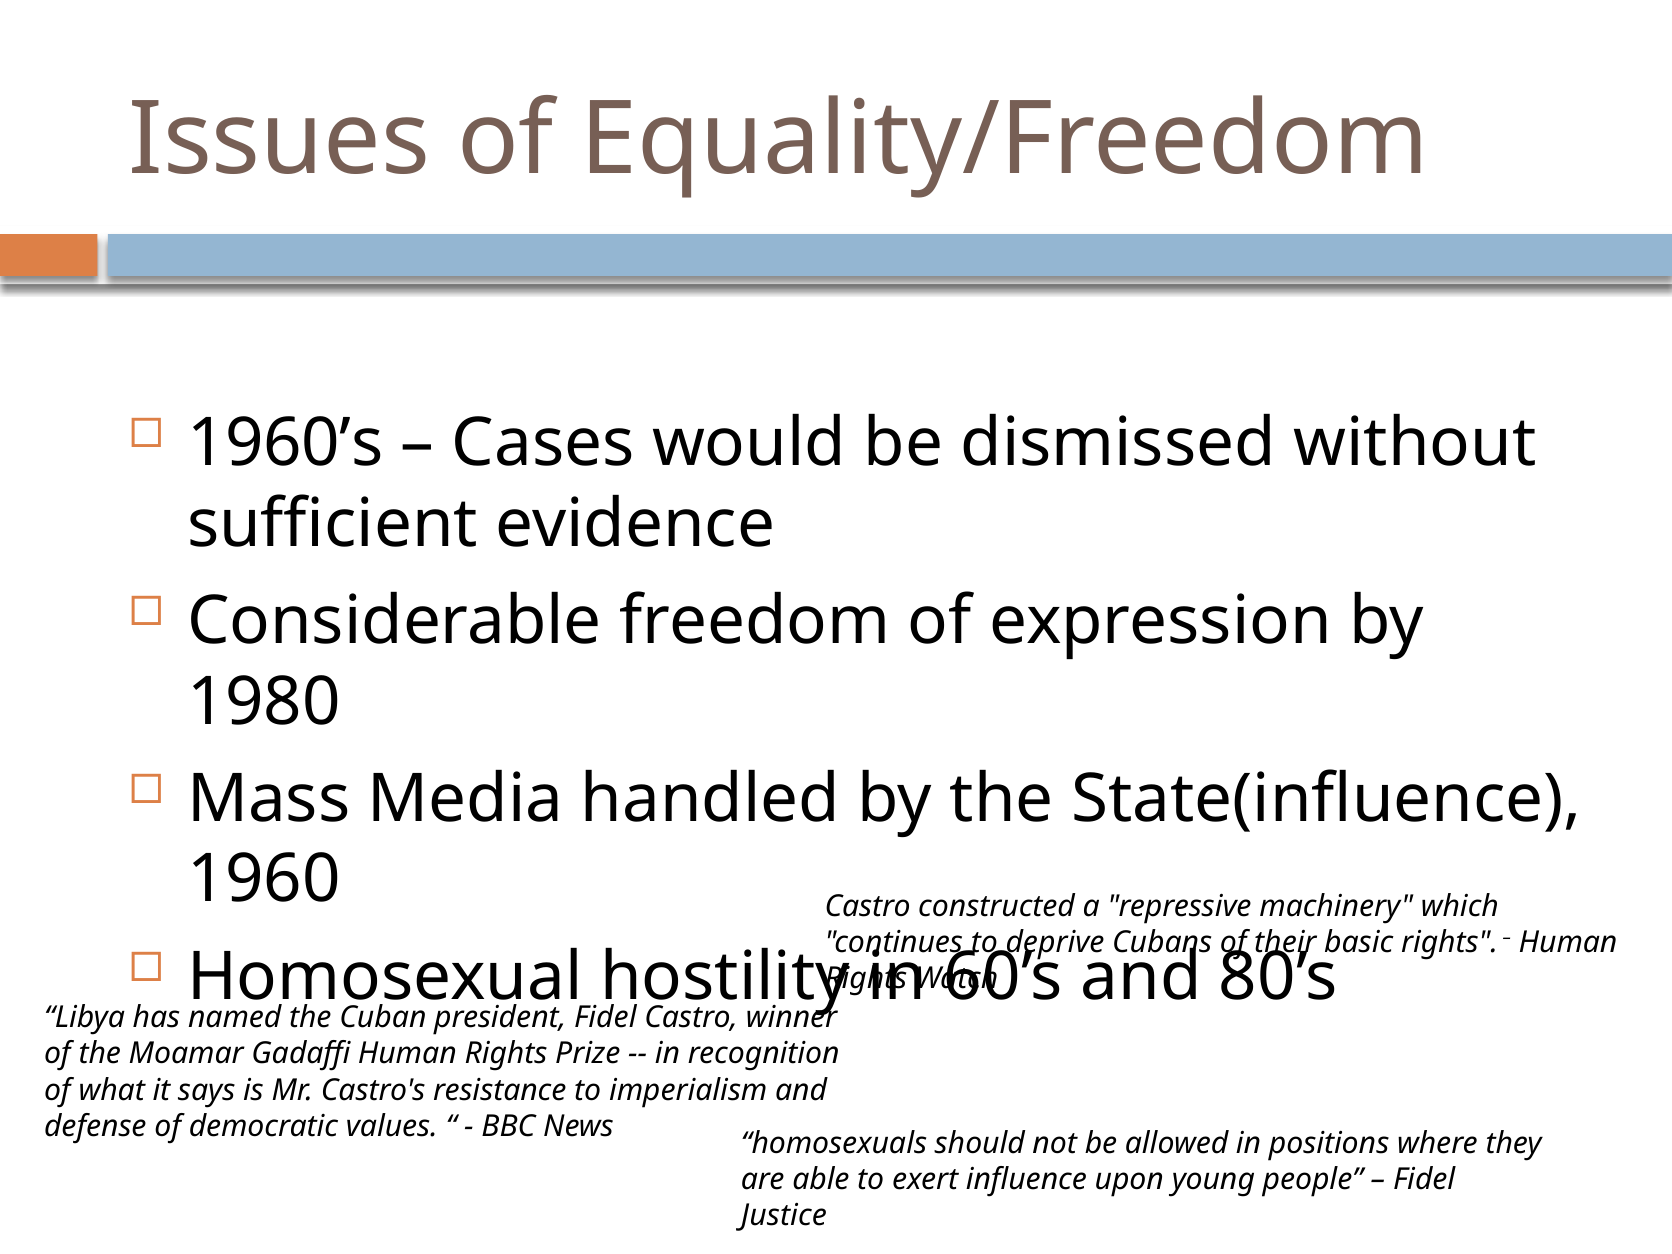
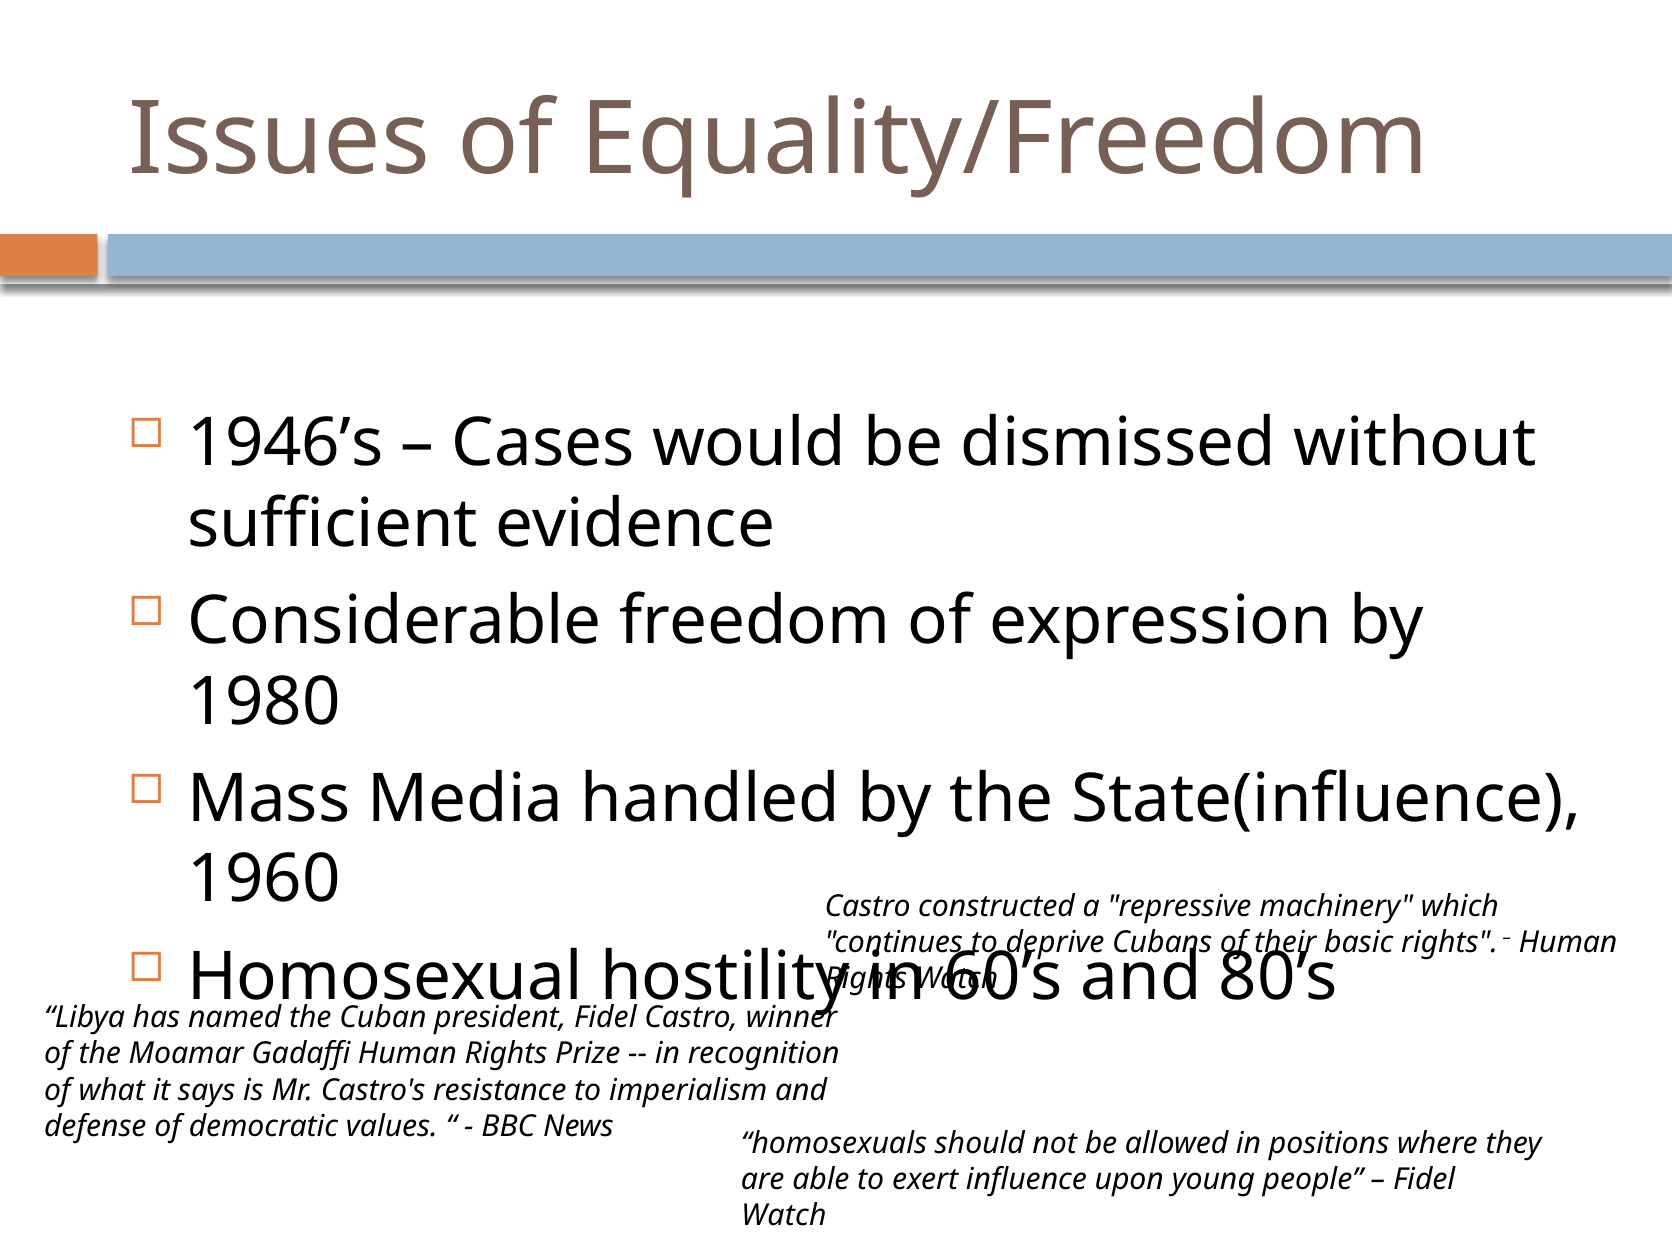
1960’s: 1960’s -> 1946’s (285, 443)
Justice: Justice -> Watch (784, 1216)
